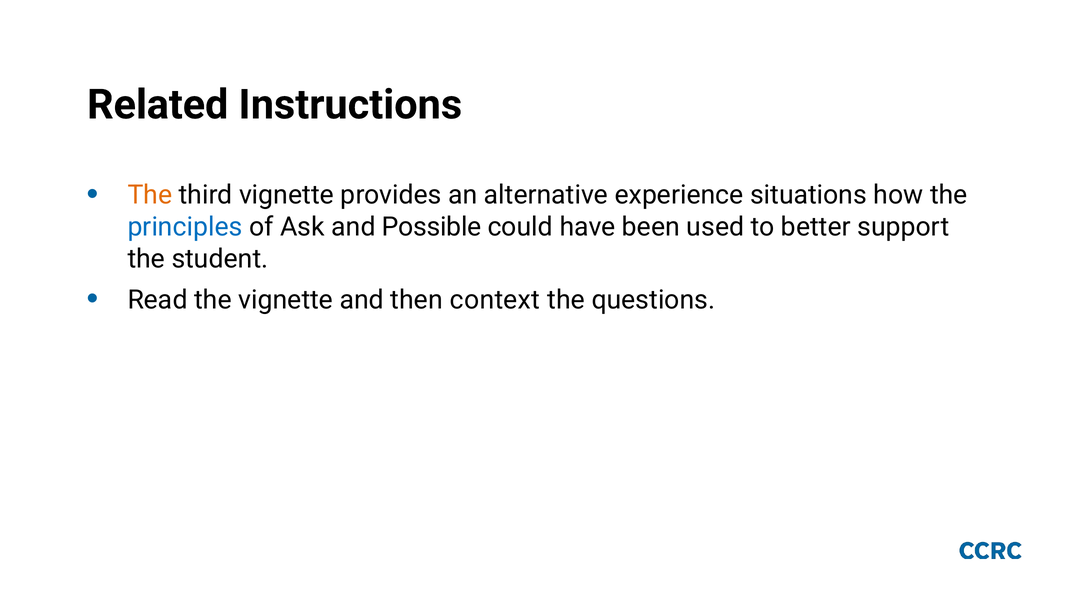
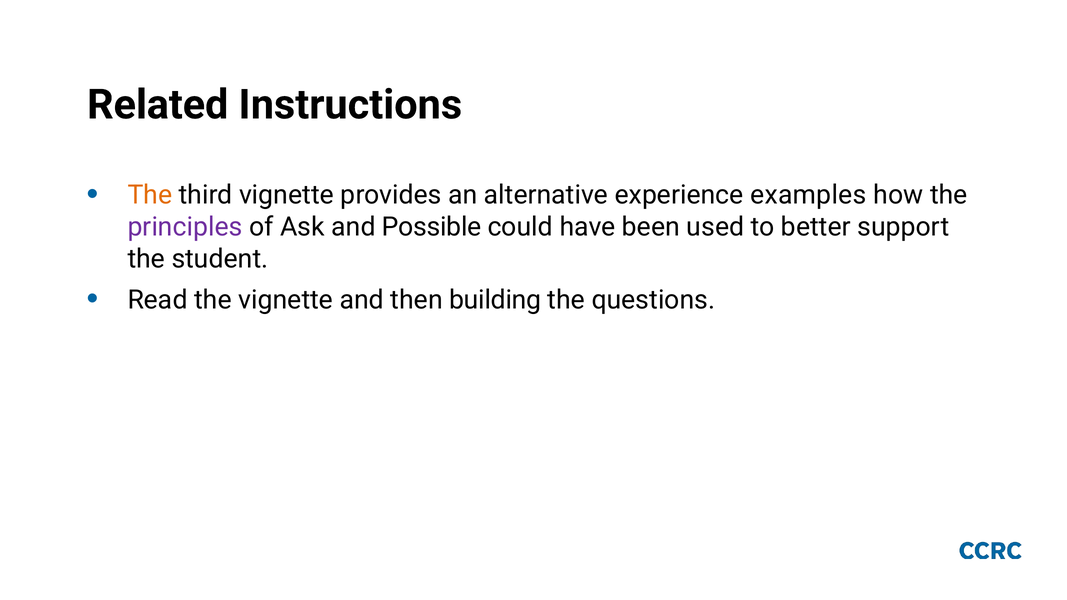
situations: situations -> examples (808, 195)
principles colour: blue -> purple (185, 227)
context: context -> building (495, 300)
